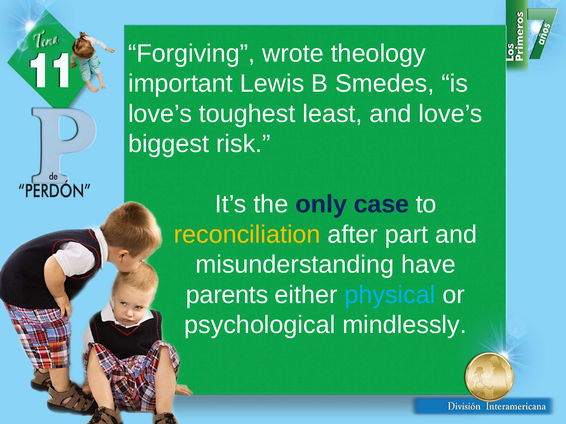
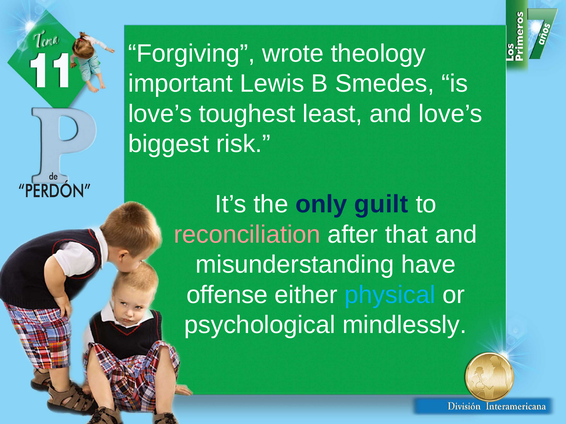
case: case -> guilt (381, 205)
reconciliation colour: yellow -> pink (247, 235)
part: part -> that (406, 235)
parents: parents -> offense (227, 295)
